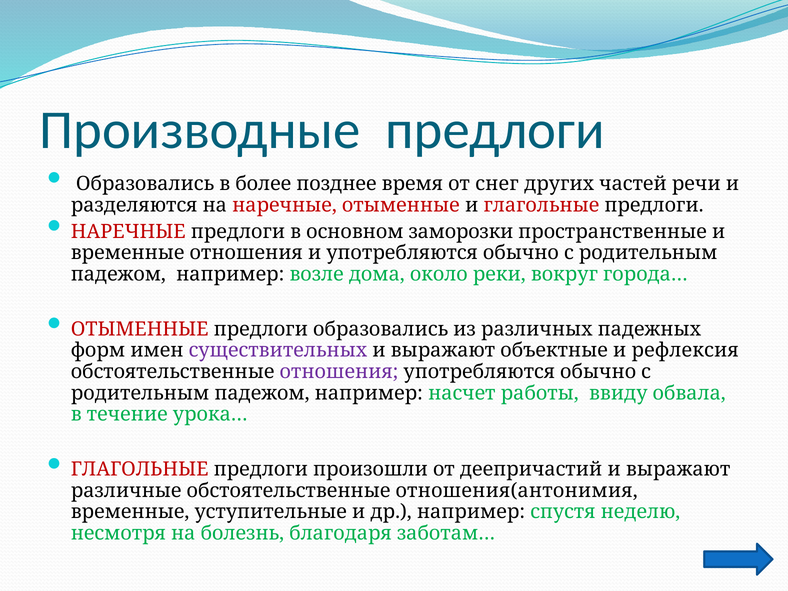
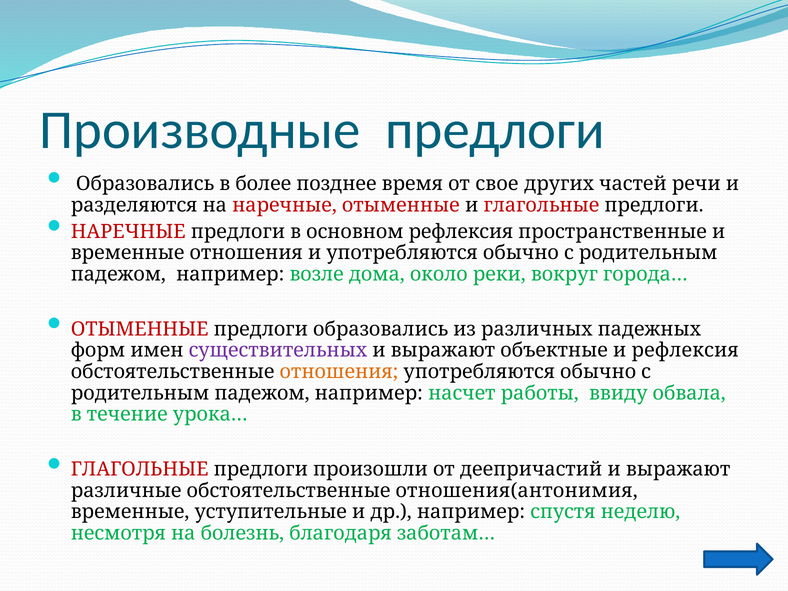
снег: снег -> свое (497, 184)
основном заморозки: заморозки -> рефлексия (461, 232)
отношения colour: purple -> orange (339, 372)
